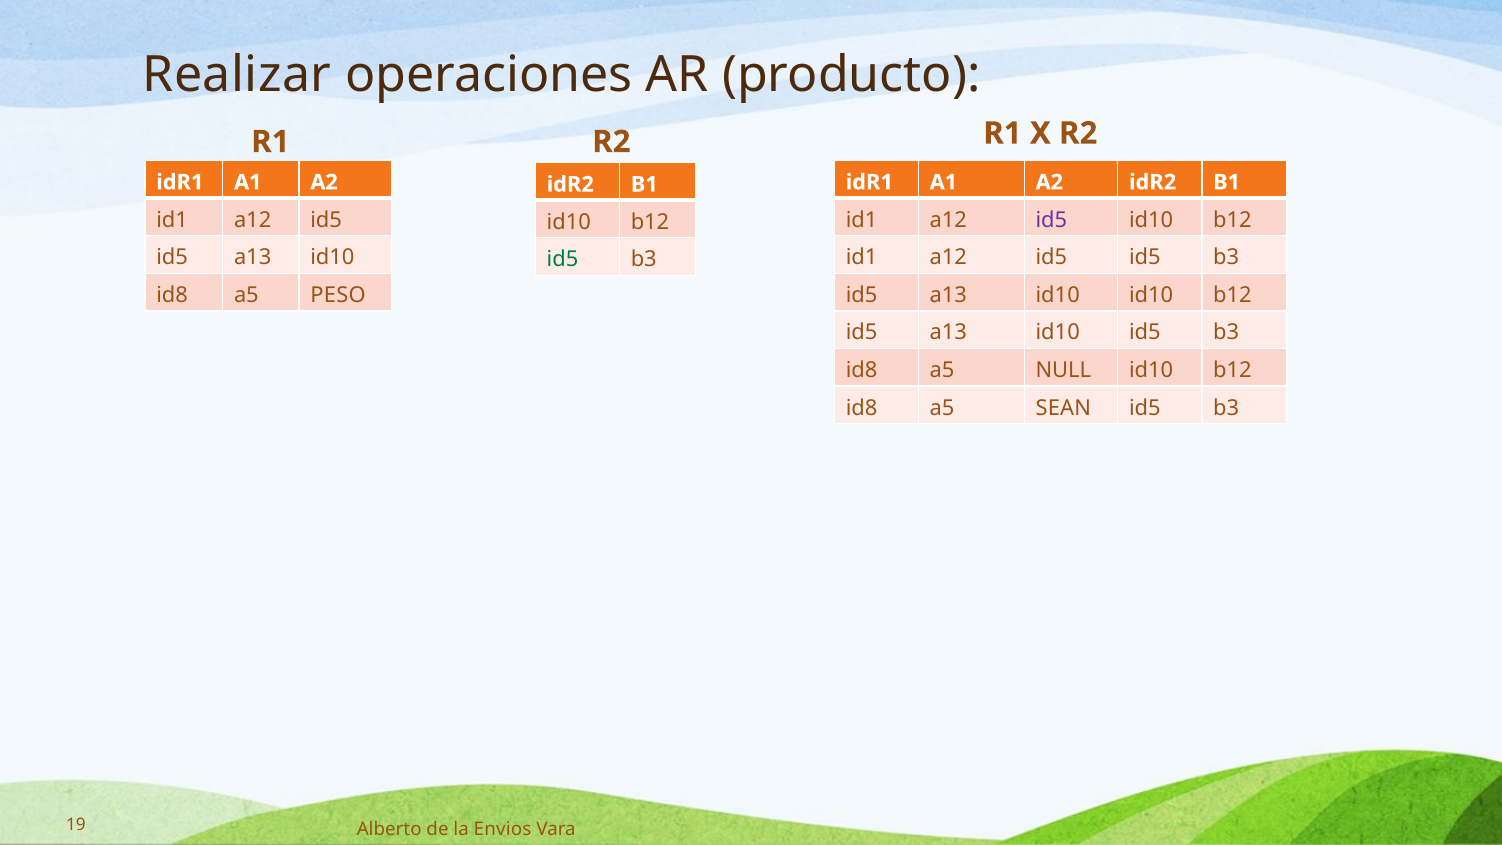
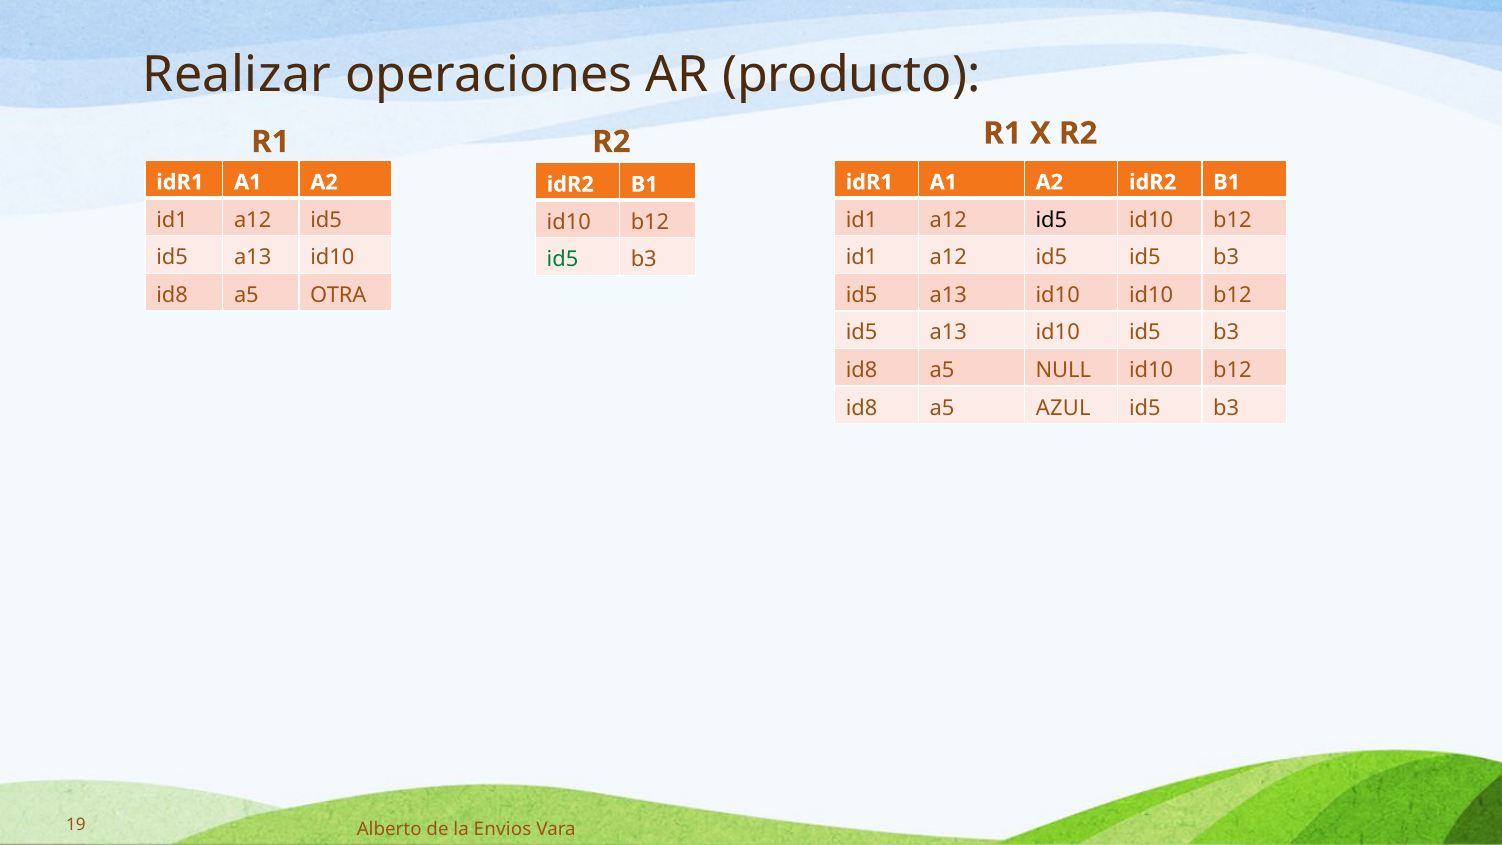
id5 colour: purple -> black (1051, 220)
PESO: PESO -> OTRA (338, 295)
SEAN: SEAN -> AZUL (1063, 408)
